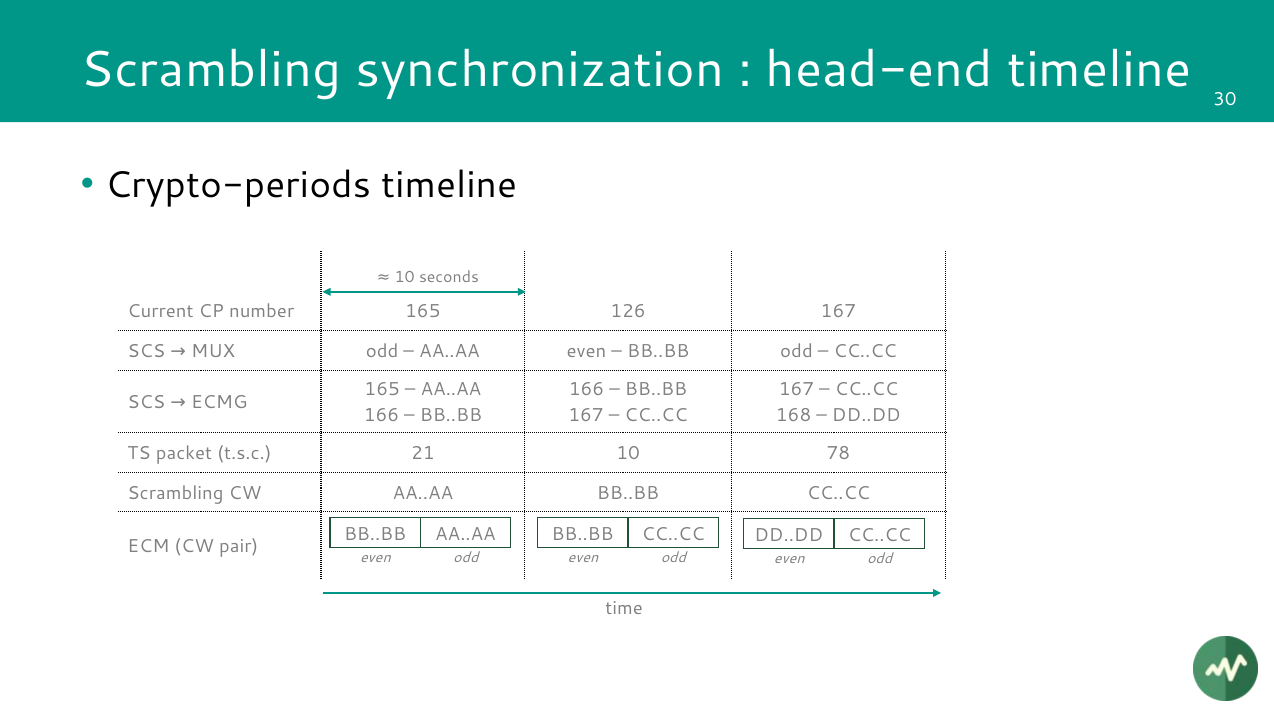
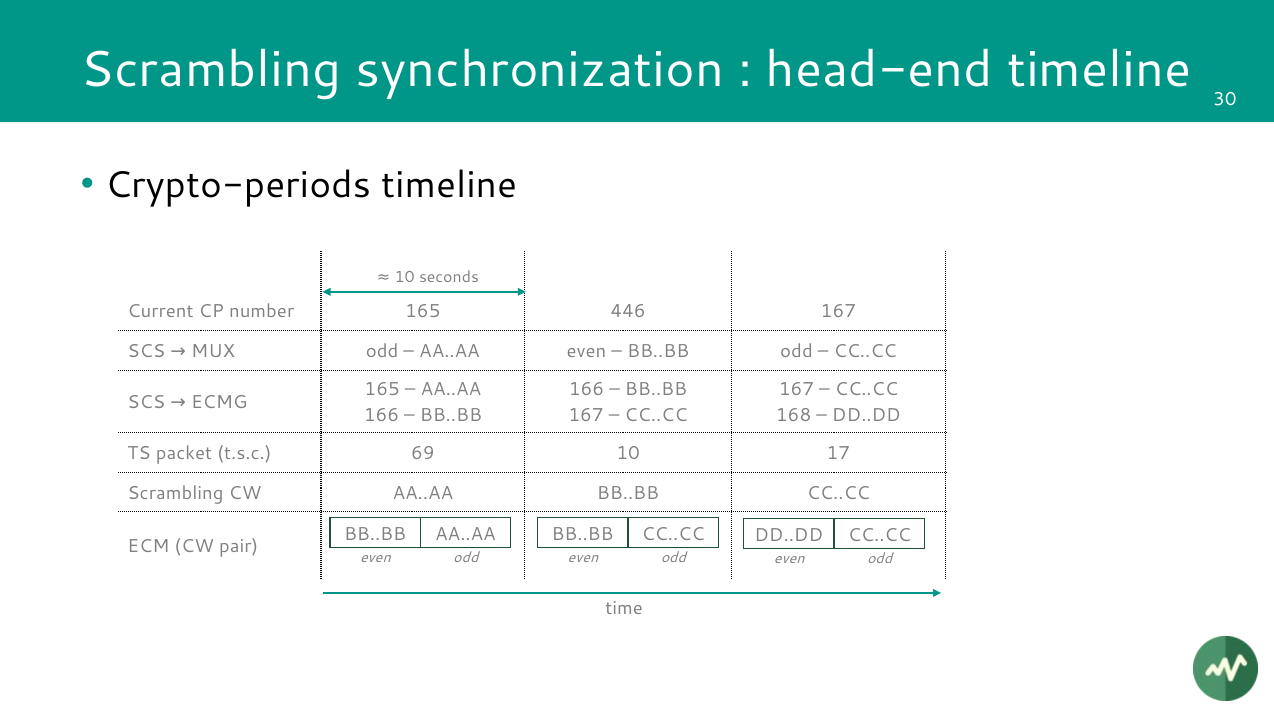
126: 126 -> 446 (628, 312)
21: 21 -> 69 (423, 453)
78: 78 -> 17 (838, 453)
